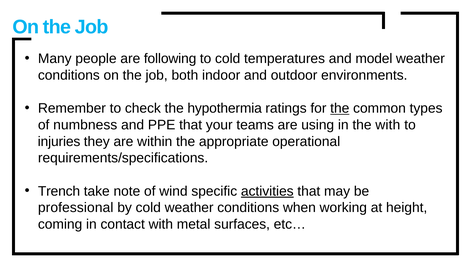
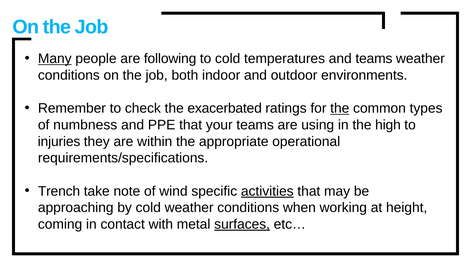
Many underline: none -> present (55, 59)
and model: model -> teams (374, 59)
hypothermia: hypothermia -> exacerbated (225, 108)
the with: with -> high (388, 125)
professional: professional -> approaching (76, 207)
surfaces underline: none -> present (242, 224)
